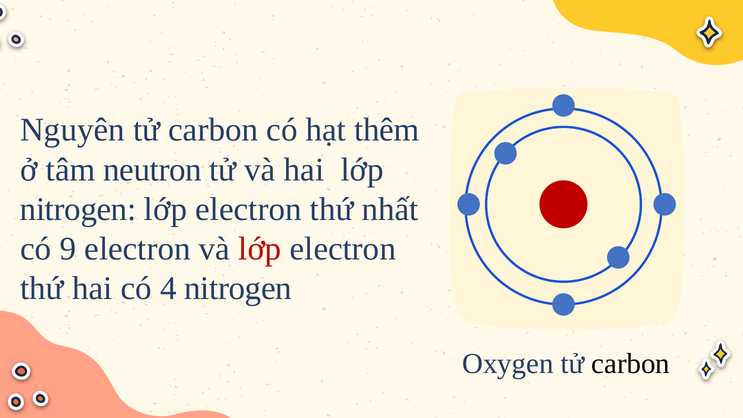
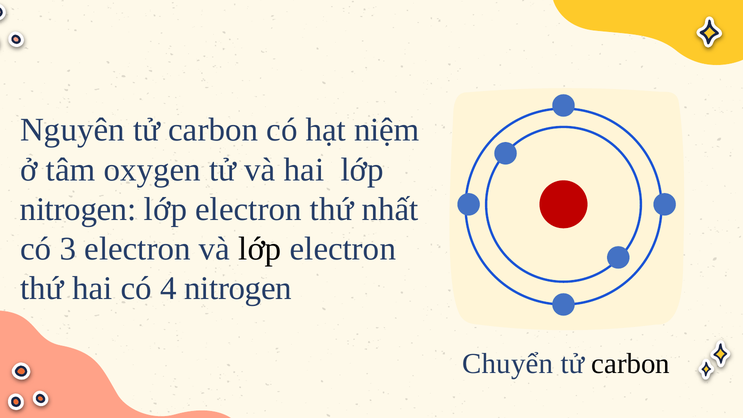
thêm: thêm -> niệm (387, 130)
neutron: neutron -> oxygen (152, 170)
9: 9 -> 3 (68, 249)
lớp colour: red -> black (260, 249)
Oxygen: Oxygen -> Chuyển (508, 363)
